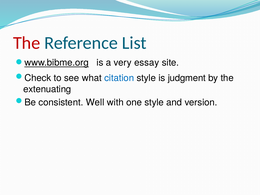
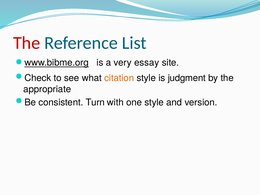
citation colour: blue -> orange (119, 78)
extenuating: extenuating -> appropriate (47, 89)
Well: Well -> Turn (95, 102)
